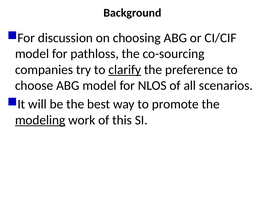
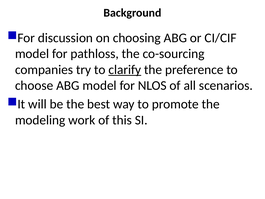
modeling underline: present -> none (40, 120)
